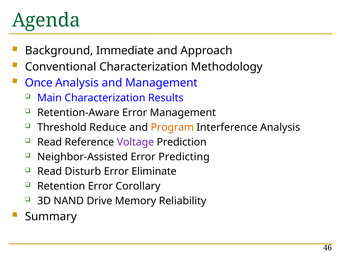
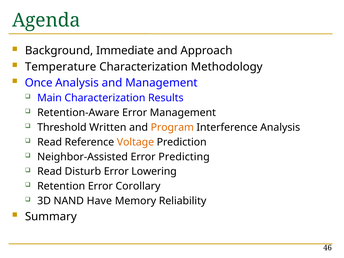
Conventional: Conventional -> Temperature (61, 67)
Reduce: Reduce -> Written (108, 127)
Voltage colour: purple -> orange (135, 142)
Eliminate: Eliminate -> Lowering (154, 172)
Drive: Drive -> Have (99, 201)
